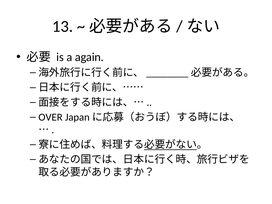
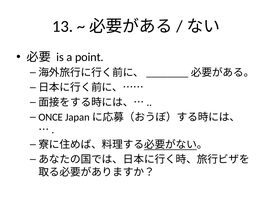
again: again -> point (89, 57)
OVER: OVER -> ONCE (51, 117)
